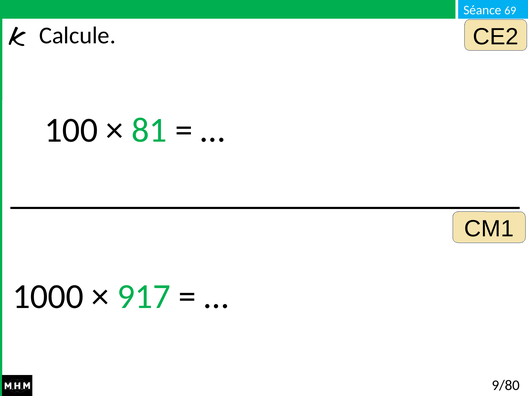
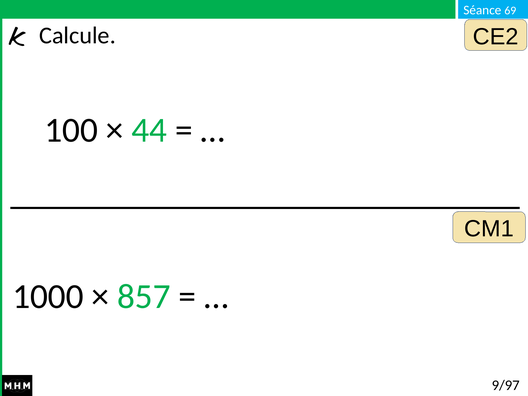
81: 81 -> 44 (149, 130)
917: 917 -> 857 (144, 296)
9/80: 9/80 -> 9/97 (506, 385)
